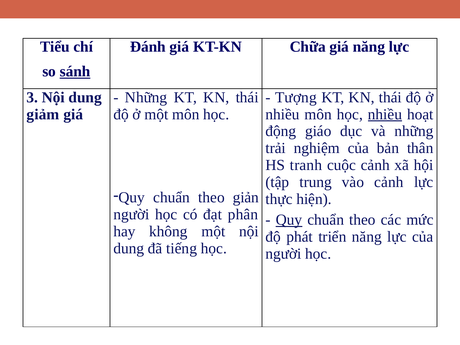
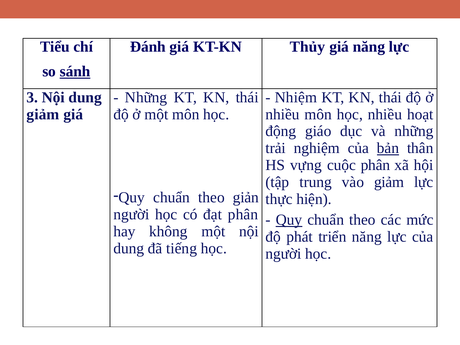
Chữa: Chữa -> Thủy (308, 47)
Tượng: Tượng -> Nhiệm (296, 97)
nhiều underline: present -> none (385, 114)
bản underline: none -> present (388, 148)
tranh: tranh -> vựng (306, 165)
cuộc cảnh: cảnh -> phân (375, 165)
vào cảnh: cảnh -> giảm (389, 182)
